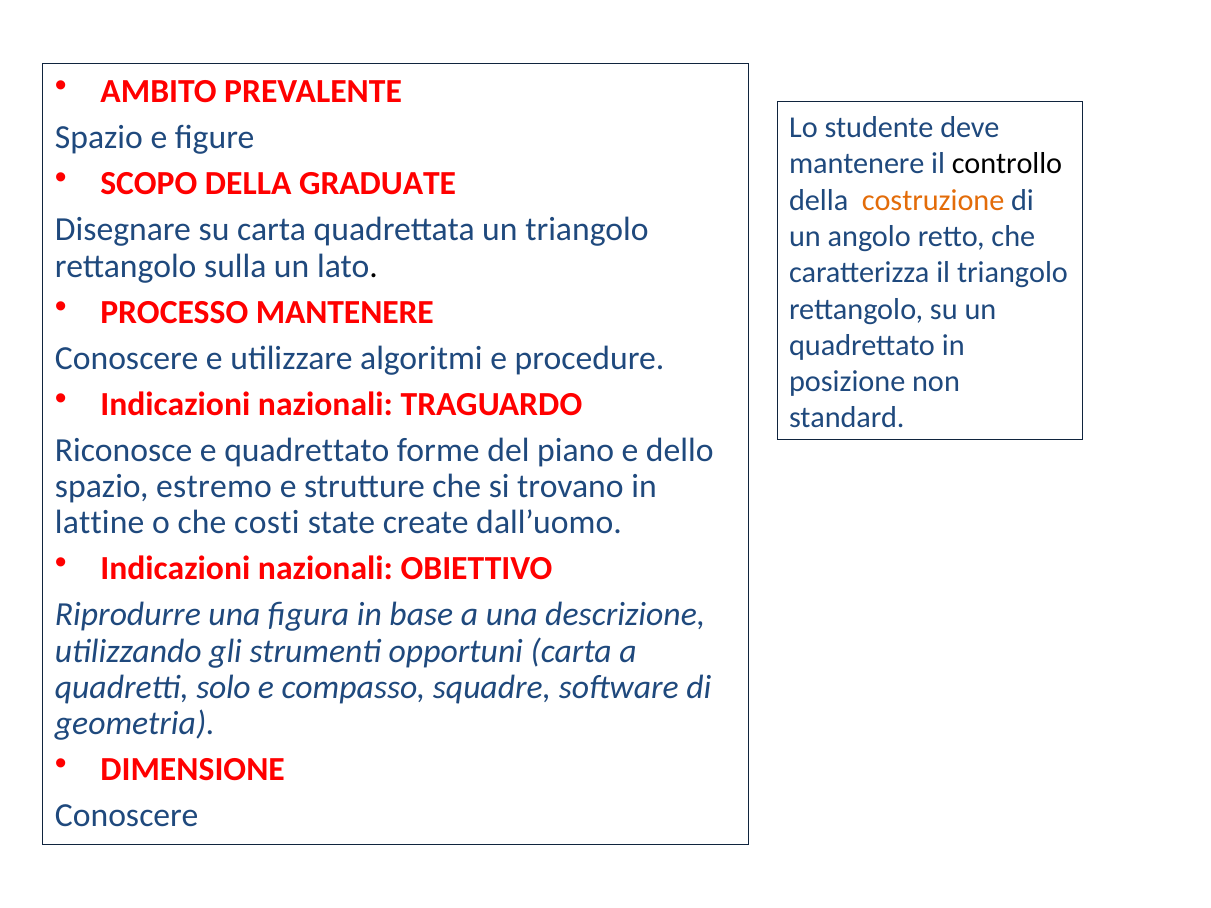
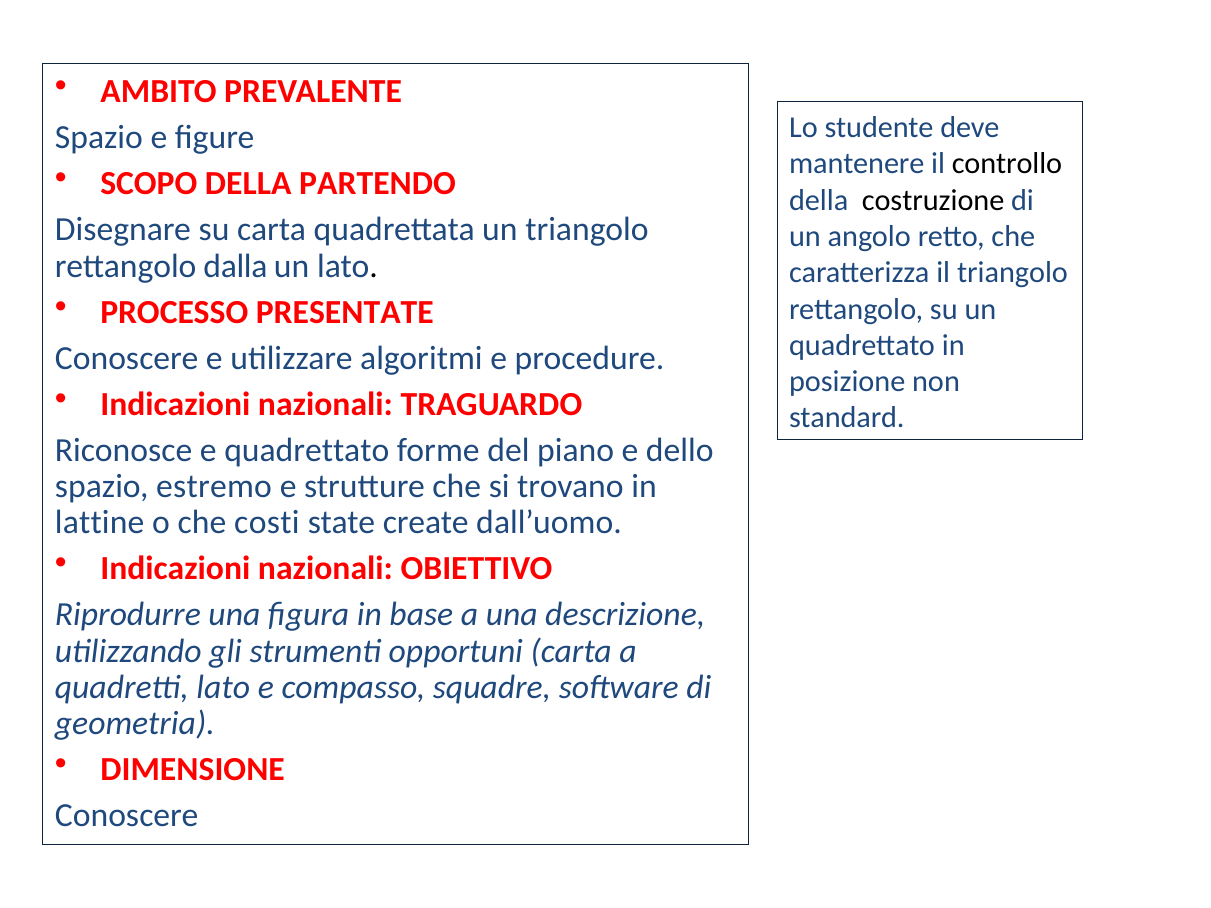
GRADUATE: GRADUATE -> PARTENDO (378, 184)
costruzione colour: orange -> black (933, 200)
sulla: sulla -> dalla (235, 266)
PROCESSO MANTENERE: MANTENERE -> PRESENTATE (345, 312)
quadretti solo: solo -> lato (223, 687)
